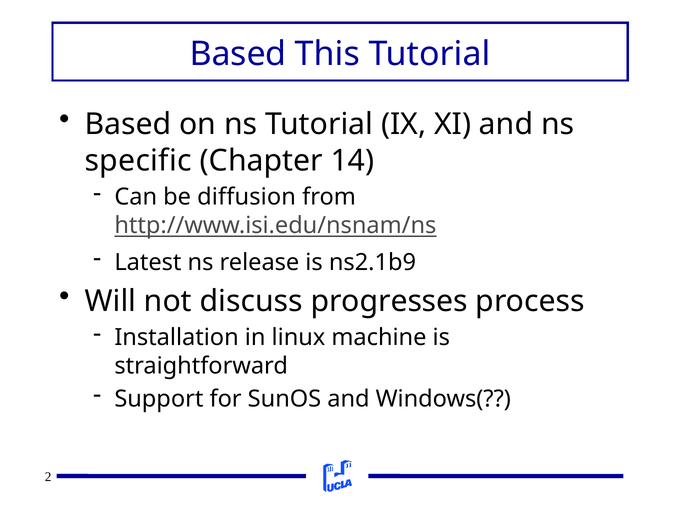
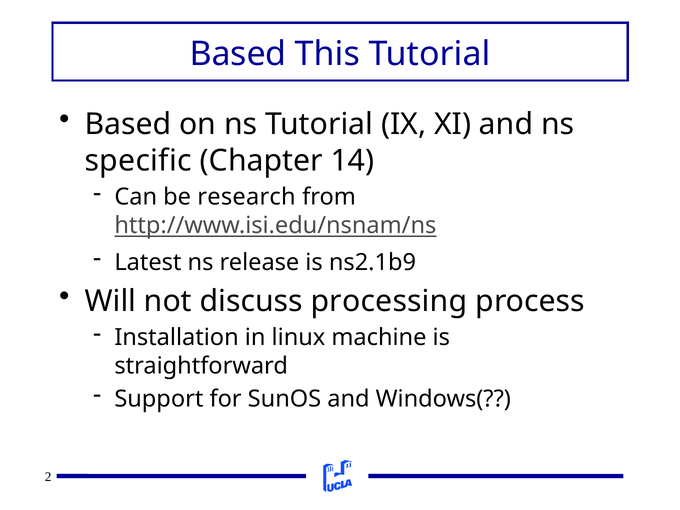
diffusion: diffusion -> research (247, 197)
progresses: progresses -> processing (389, 301)
